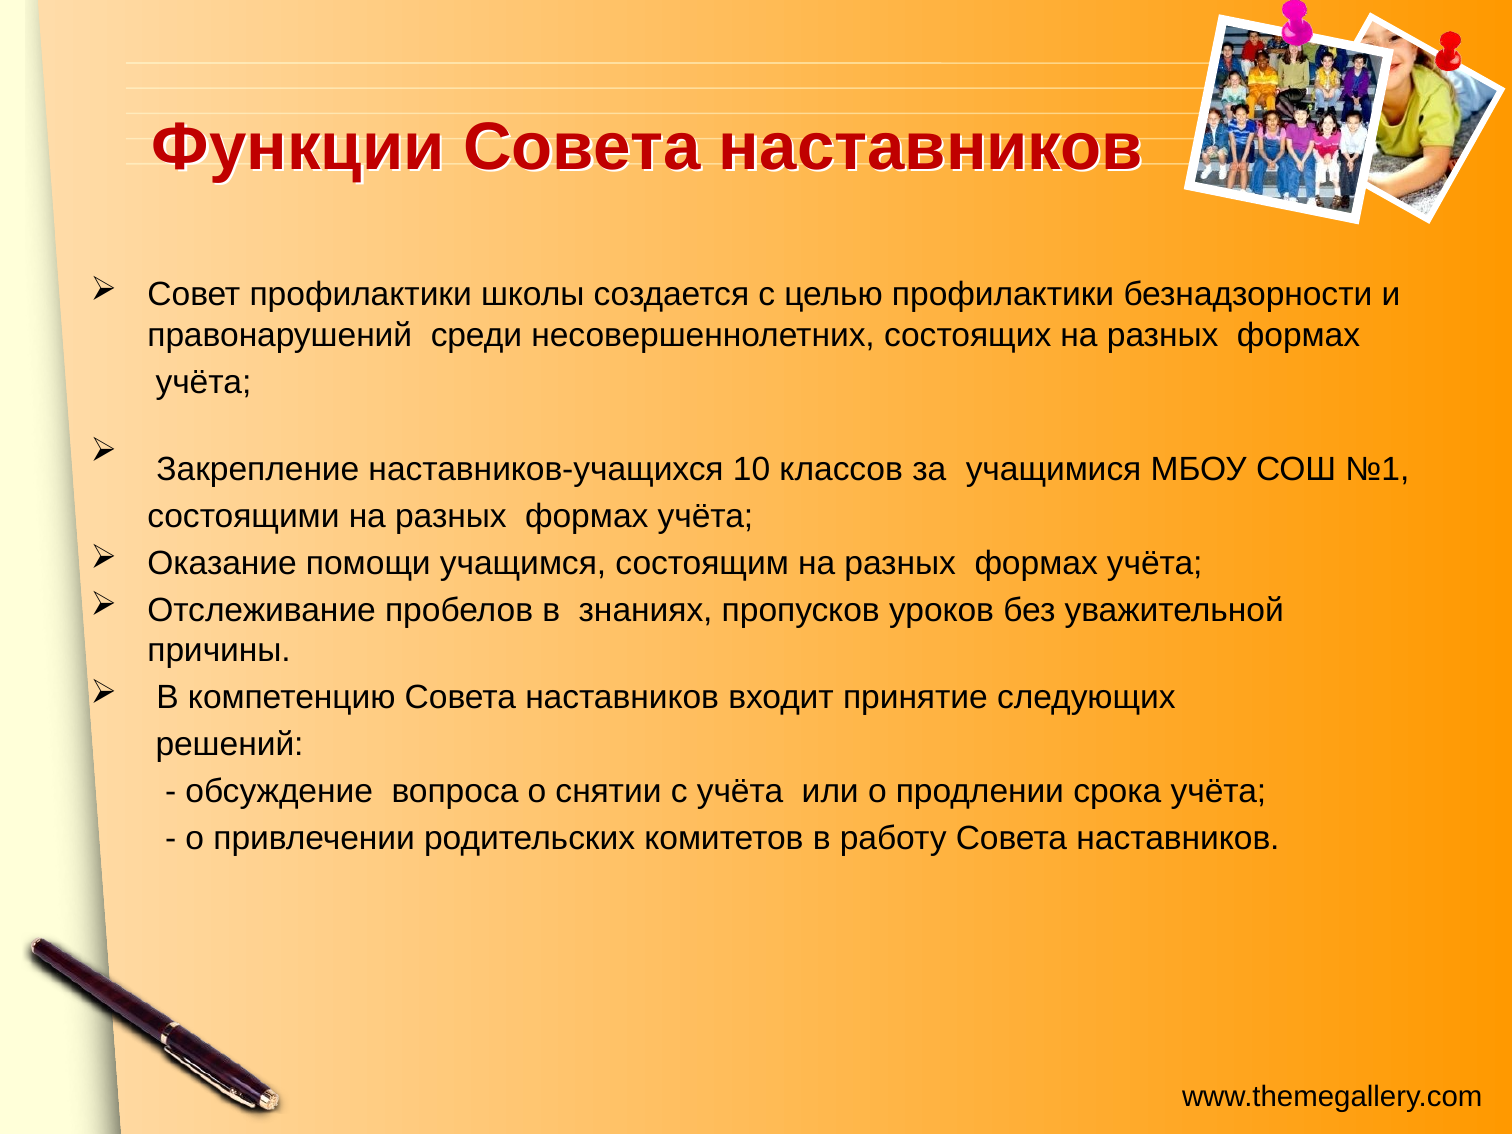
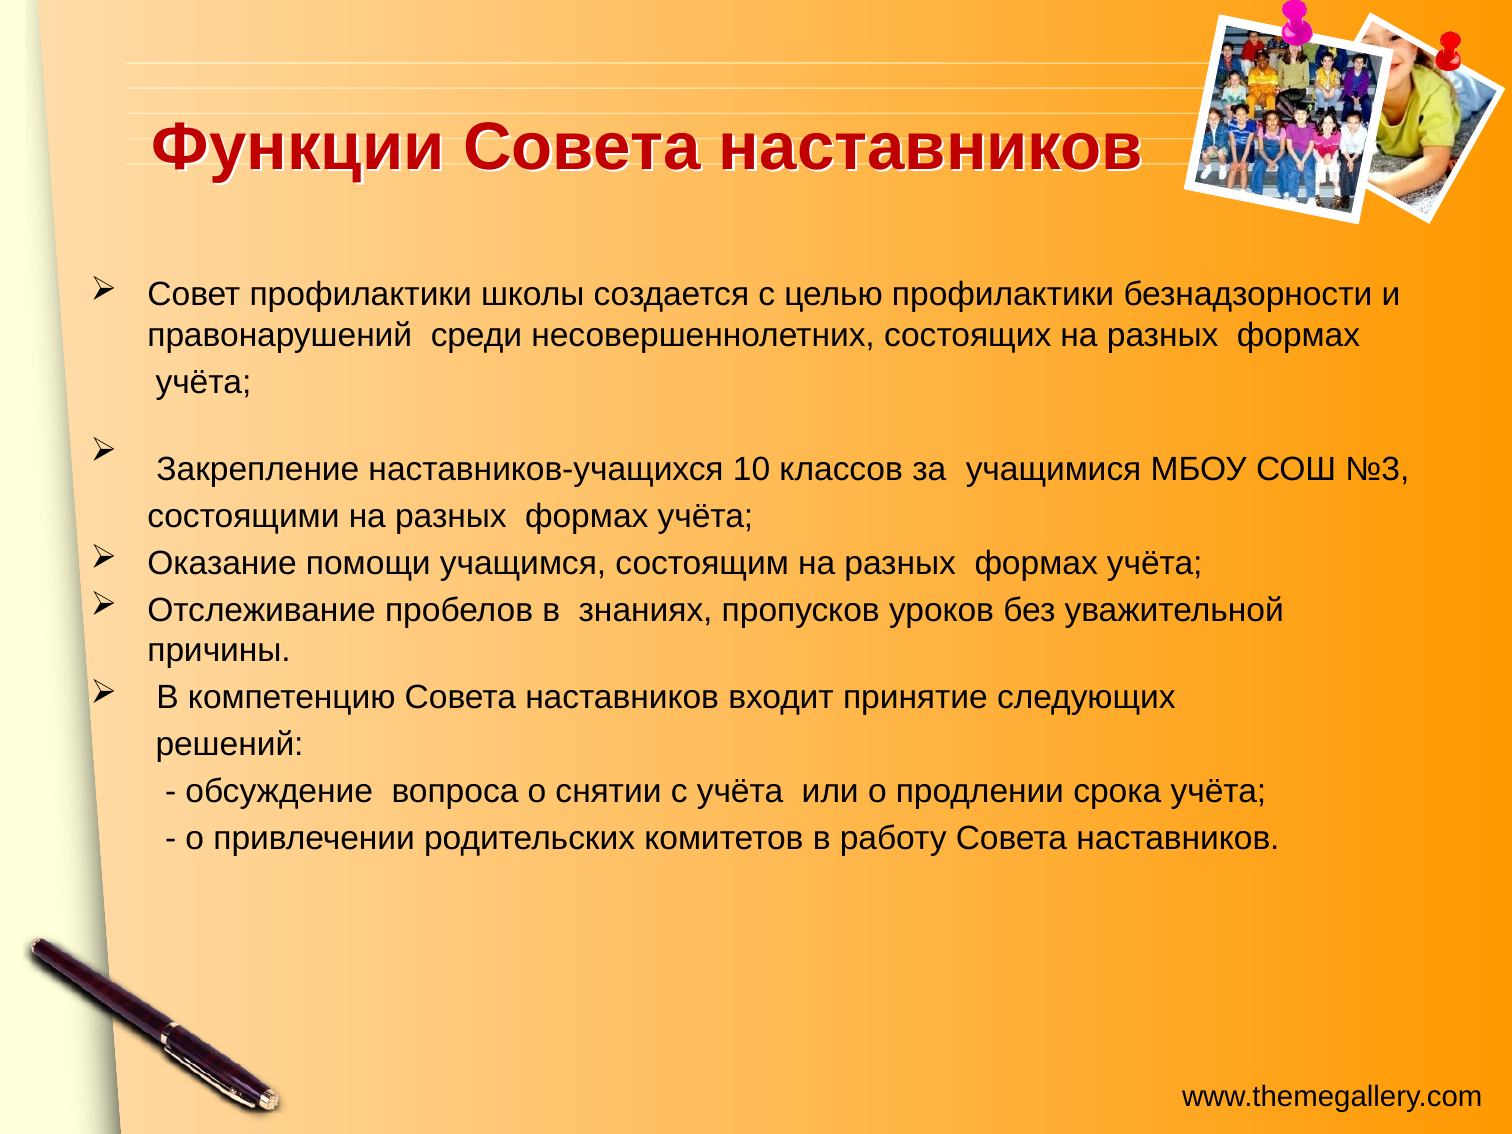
№1: №1 -> №3 (1377, 469)
